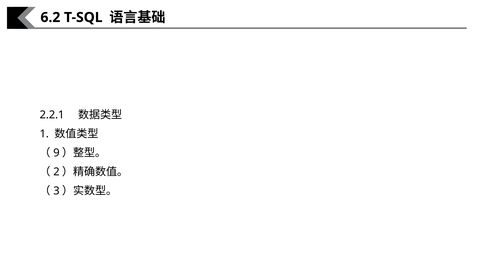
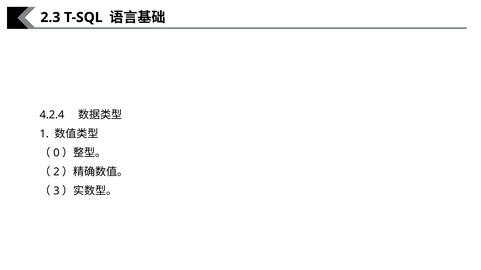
6.2: 6.2 -> 2.3 (50, 17)
2.2.1: 2.2.1 -> 4.2.4 (52, 115)
9: 9 -> 0 (56, 153)
